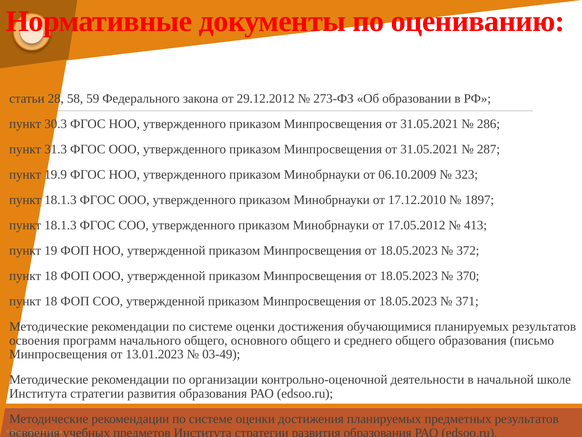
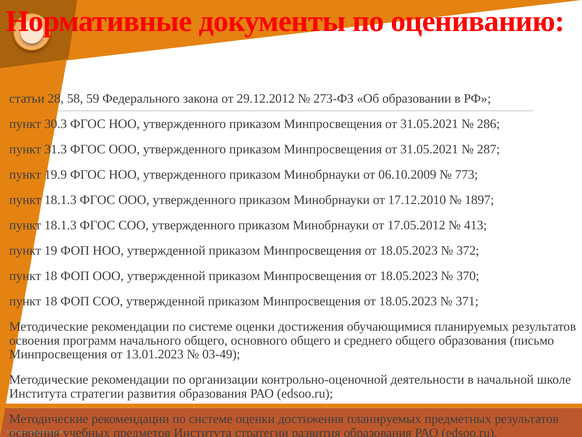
323: 323 -> 773 (467, 174)
